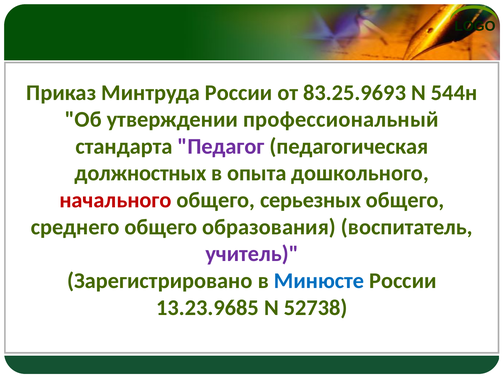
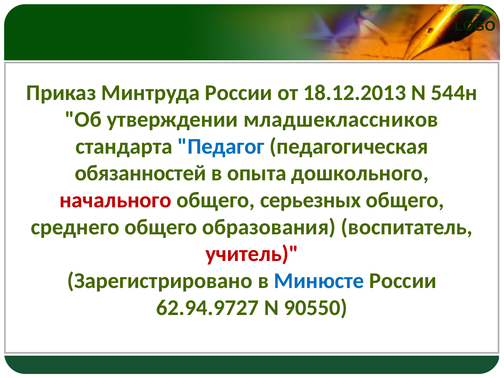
83.25.9693: 83.25.9693 -> 18.12.2013 (355, 93)
профессиональный: профессиональный -> младшеклассников (341, 120)
Педагог colour: purple -> blue (221, 146)
должностных: должностных -> обязанностей (141, 173)
учитель colour: purple -> red (252, 254)
13.23.9685: 13.23.9685 -> 62.94.9727 (208, 308)
52738: 52738 -> 90550 (316, 308)
